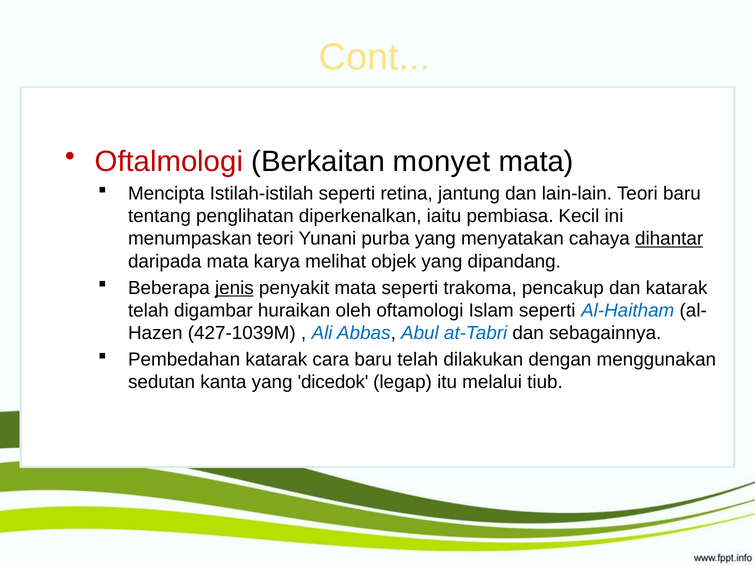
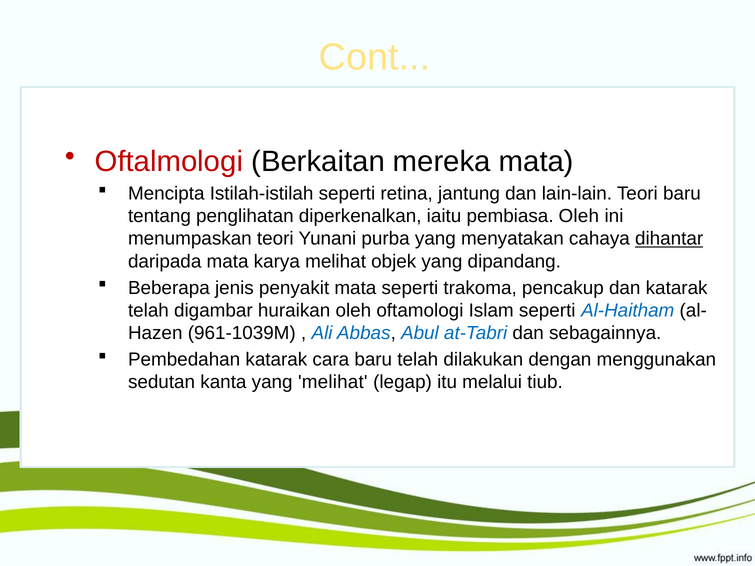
monyet: monyet -> mereka (442, 162)
pembiasa Kecil: Kecil -> Oleh (579, 216)
jenis underline: present -> none (234, 288)
427-1039M: 427-1039M -> 961-1039M (242, 333)
yang dicedok: dicedok -> melihat (333, 382)
